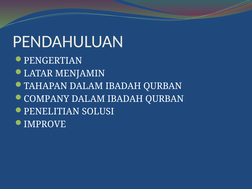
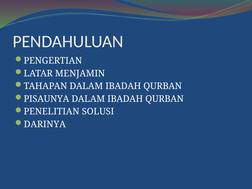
COMPANY: COMPANY -> PISAUNYA (46, 99)
IMPROVE: IMPROVE -> DARINYA (45, 124)
